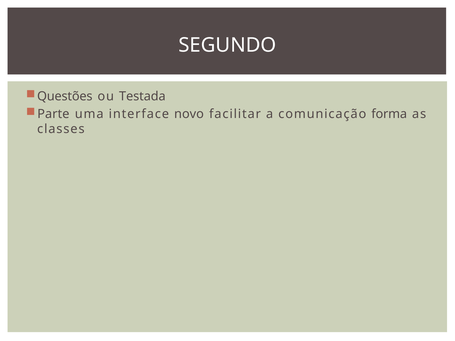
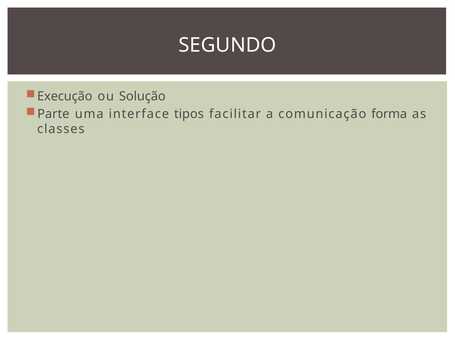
Questões: Questões -> Execução (65, 96)
Testada: Testada -> Solução (142, 96)
novo: novo -> tipos (189, 114)
